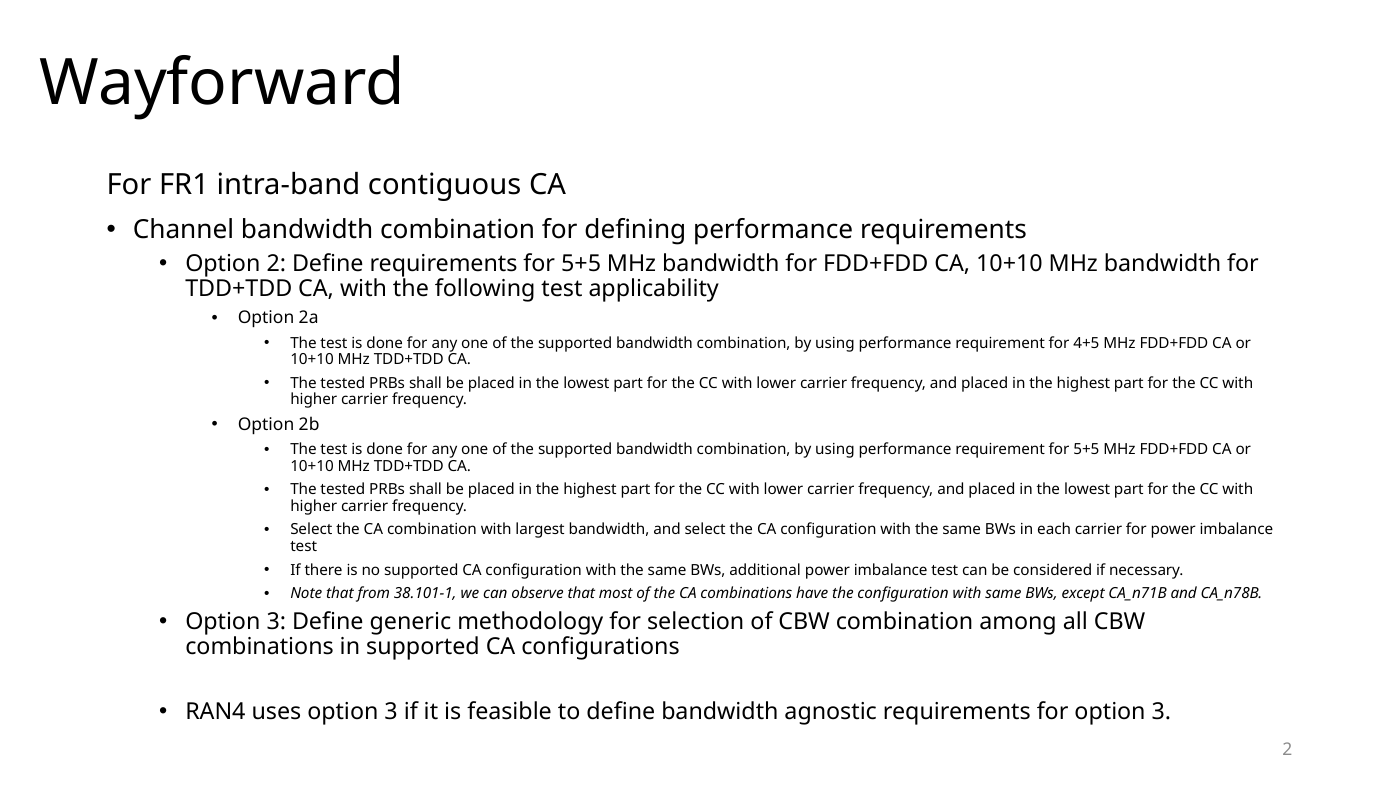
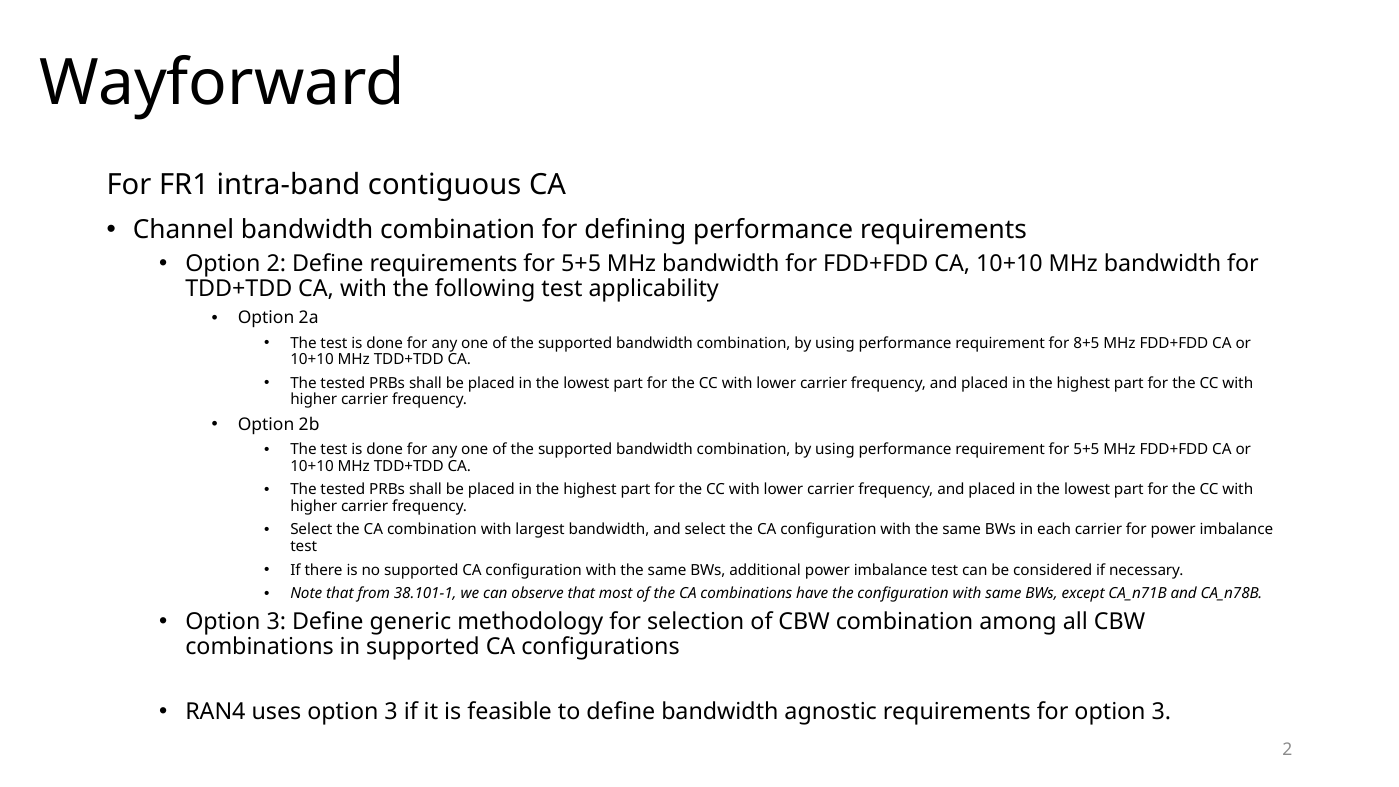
4+5: 4+5 -> 8+5 (1086, 343)
